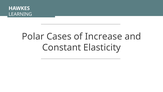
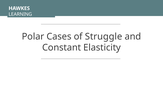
Increase: Increase -> Struggle (104, 36)
